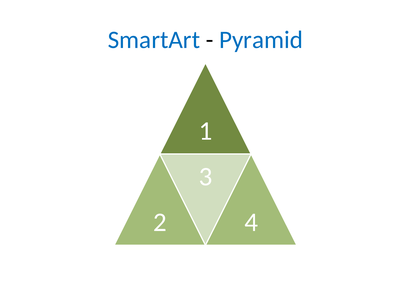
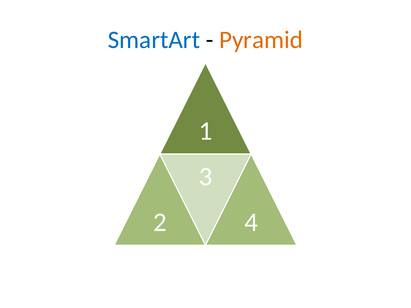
Pyramid colour: blue -> orange (261, 40)
